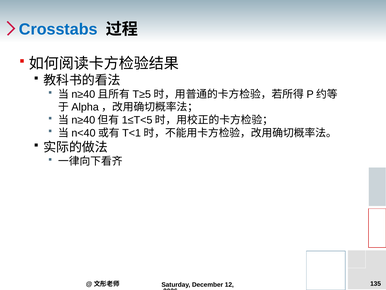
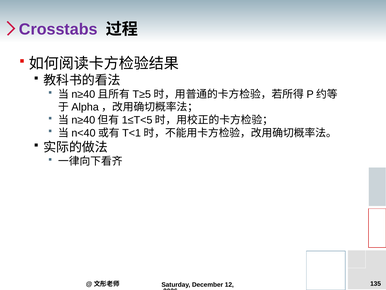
Crosstabs colour: blue -> purple (58, 29)
